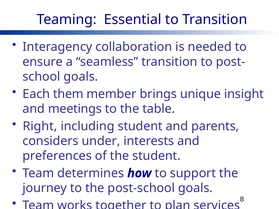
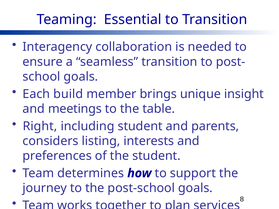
them: them -> build (68, 94)
under: under -> listing (101, 141)
